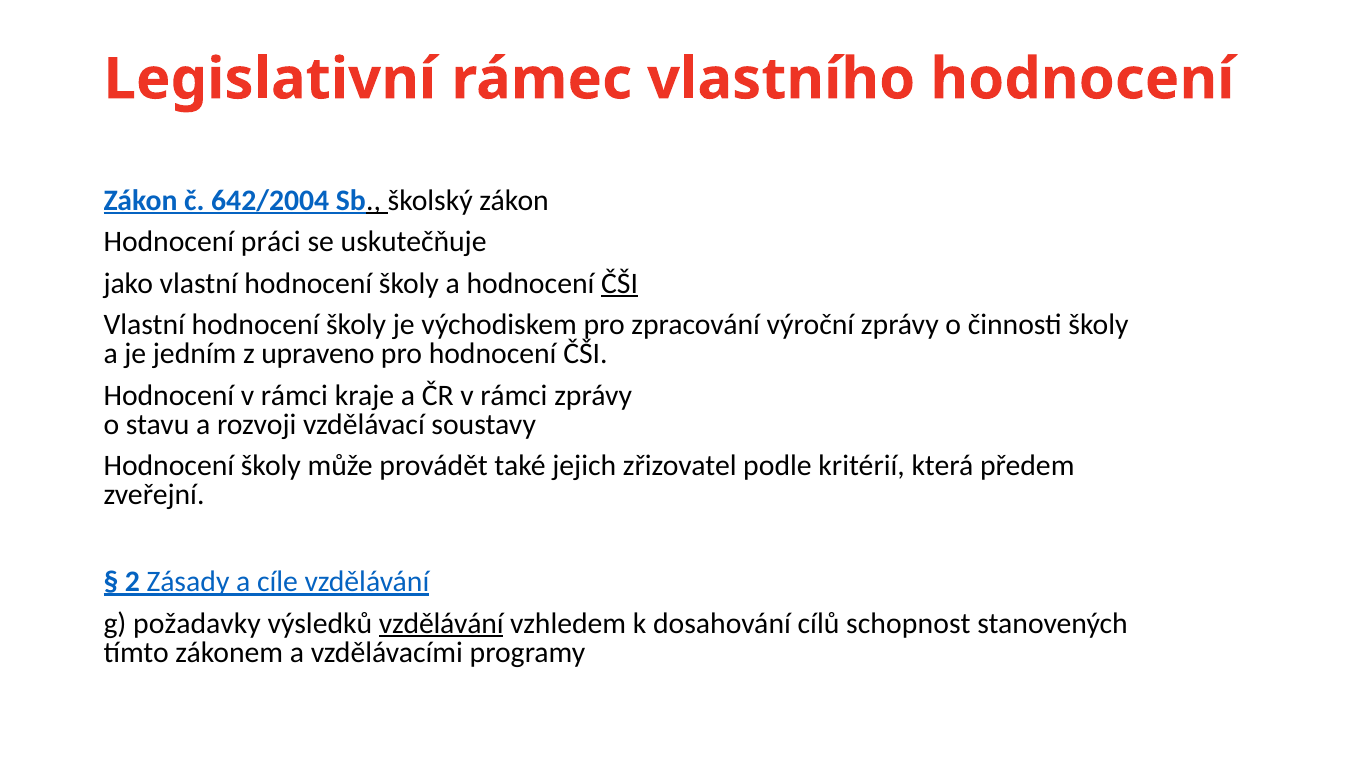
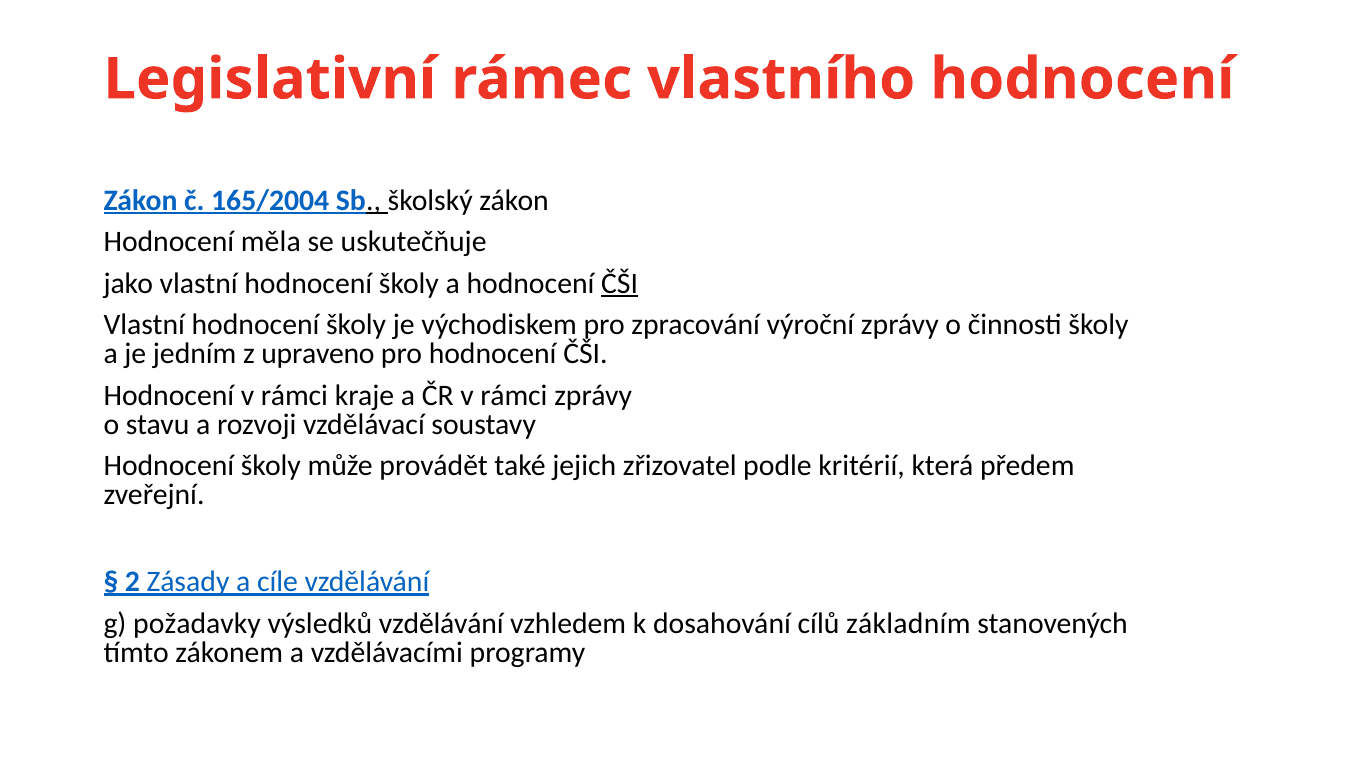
642/2004: 642/2004 -> 165/2004 (270, 200)
práci: práci -> měla (271, 242)
vzdělávání underline: present -> none (441, 623)
schopnost: schopnost -> základním (908, 623)
